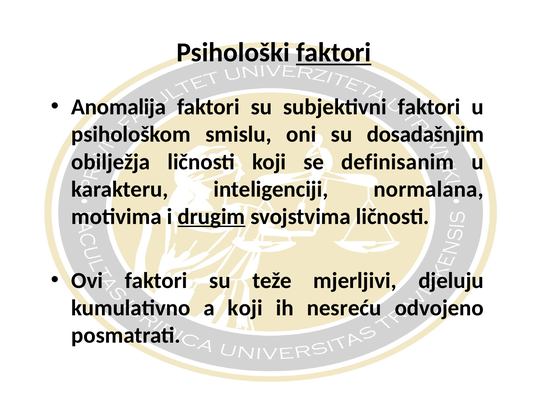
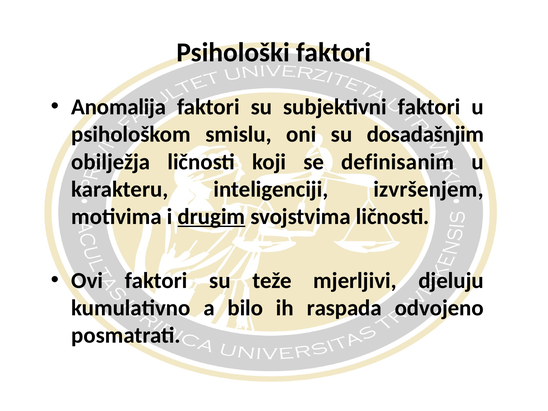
faktori underline: present -> none (334, 53)
normalana: normalana -> izvršenjem (429, 189)
a koji: koji -> bilo (245, 308)
nesreću: nesreću -> raspada (344, 308)
